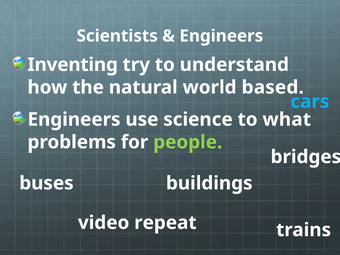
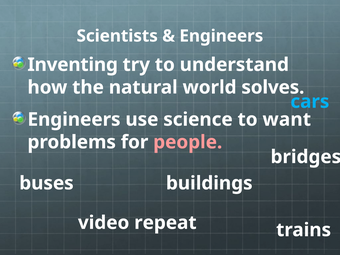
based: based -> solves (273, 87)
what: what -> want (287, 119)
people colour: light green -> pink (188, 142)
